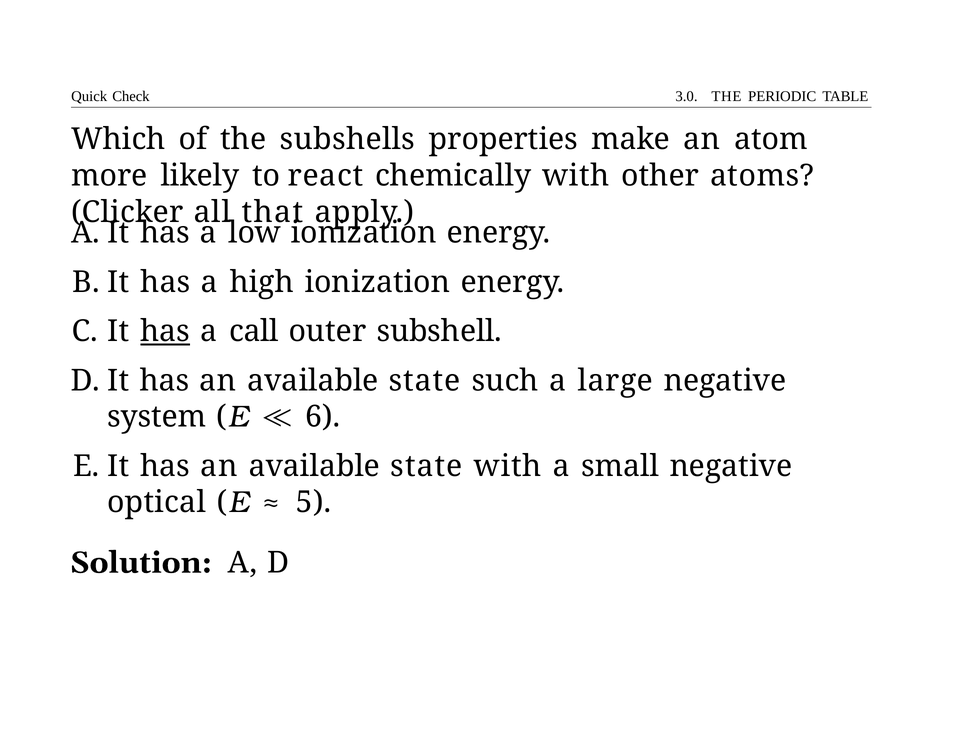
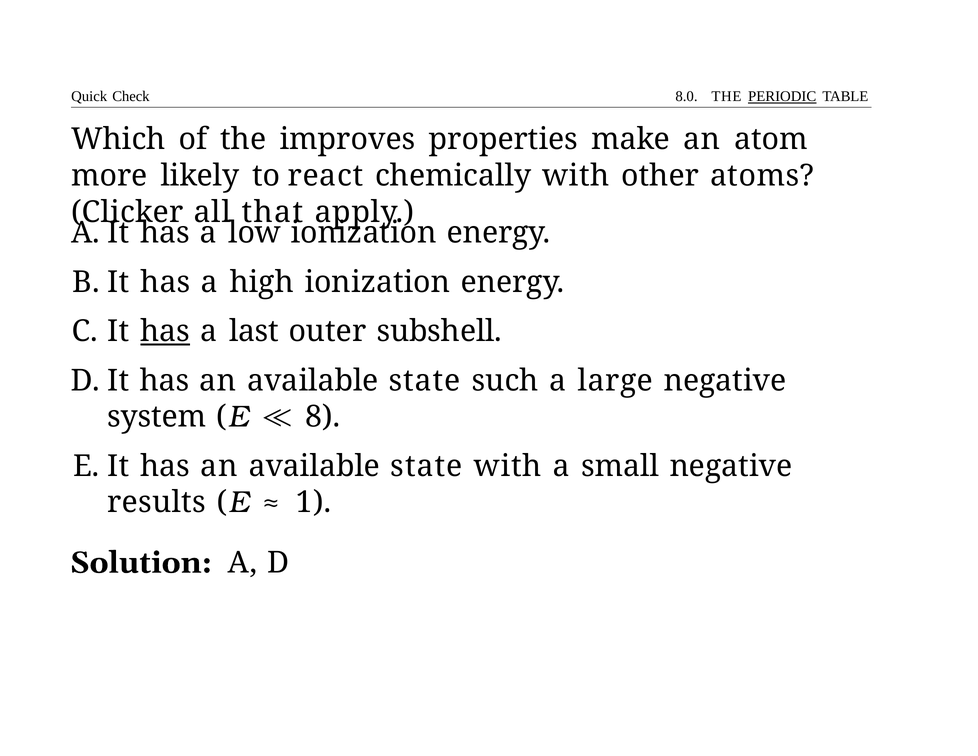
3.0: 3.0 -> 8.0 (686, 96)
PERIODIC underline: none -> present (782, 96)
subshells: subshells -> improves (348, 139)
call: call -> last (254, 331)
6: 6 -> 8 (323, 417)
optical: optical -> results (157, 502)
5: 5 -> 1 (314, 502)
